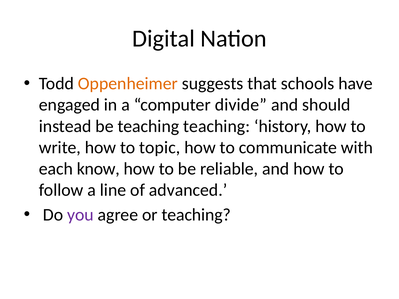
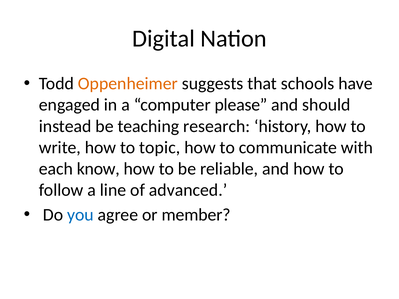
divide: divide -> please (241, 105)
teaching teaching: teaching -> research (217, 126)
you colour: purple -> blue (80, 215)
or teaching: teaching -> member (196, 215)
